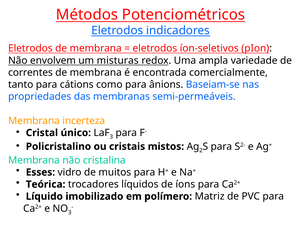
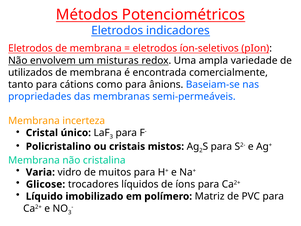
correntes: correntes -> utilizados (30, 72)
Esses: Esses -> Varia (40, 172)
Teórica: Teórica -> Glicose (46, 184)
